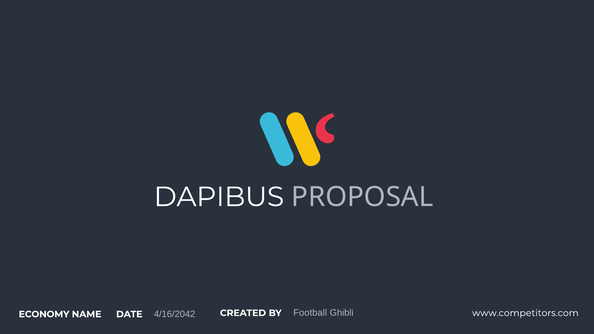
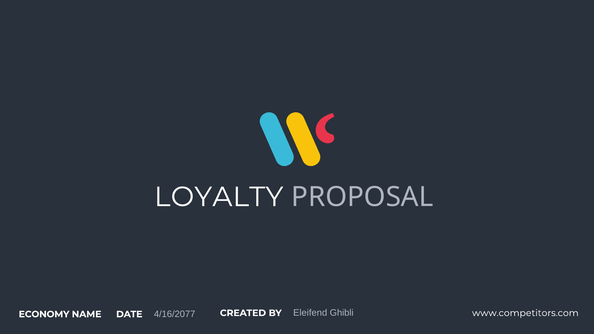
DAPIBUS: DAPIBUS -> LOYALTY (219, 197)
4/16/2042: 4/16/2042 -> 4/16/2077 (175, 314)
Football: Football -> Eleifend (310, 313)
